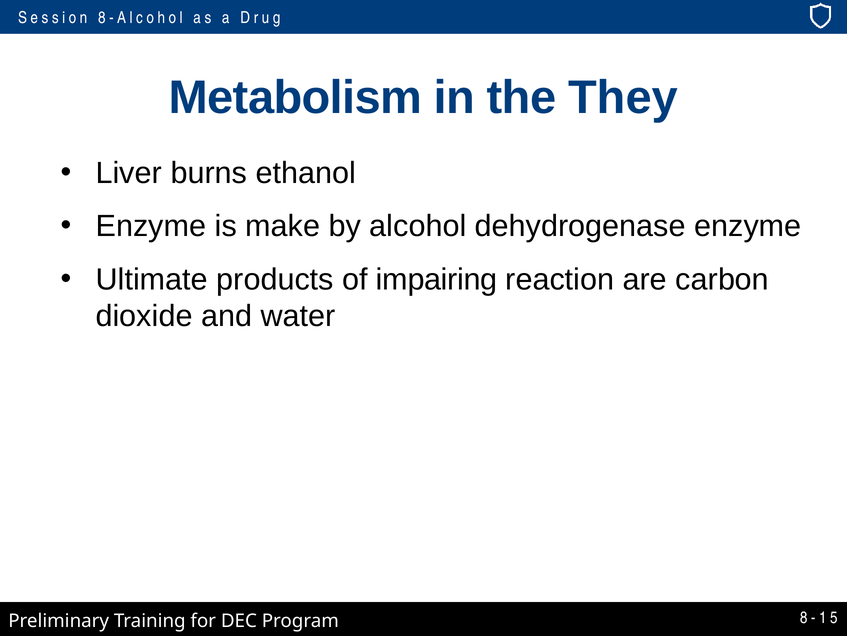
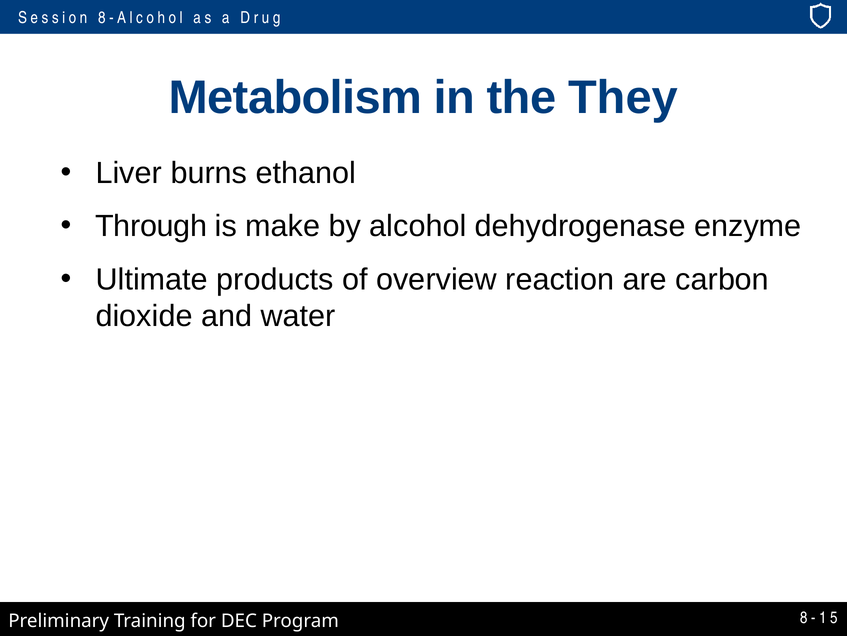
Enzyme: Enzyme -> Through (151, 226)
impairing: impairing -> overview (437, 279)
